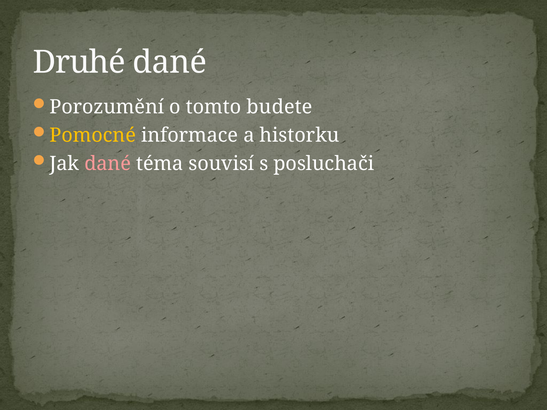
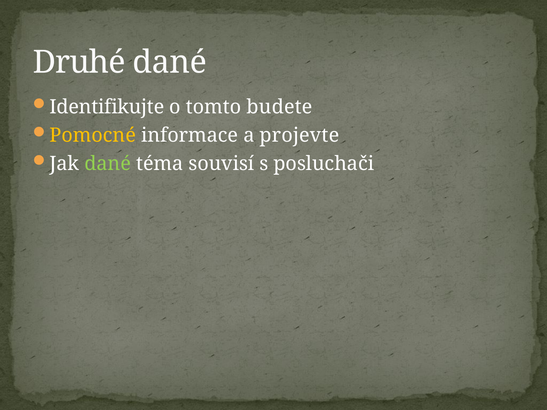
Porozumění: Porozumění -> Identifikujte (107, 107)
historku: historku -> projevte (299, 135)
dané colour: pink -> light green (108, 164)
